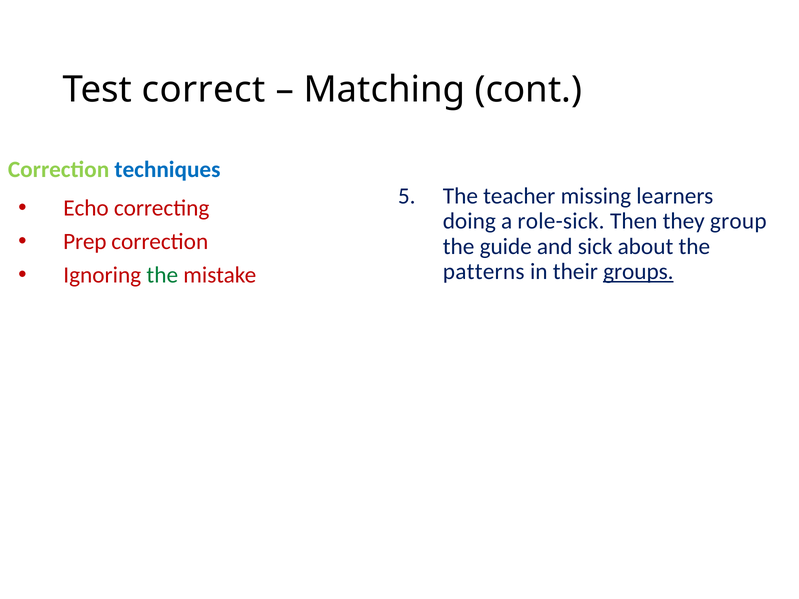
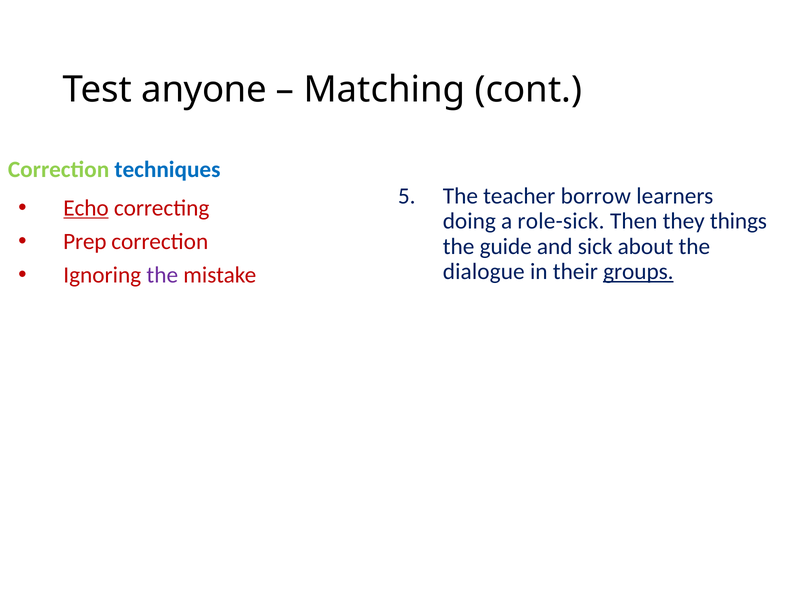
correct: correct -> anyone (204, 90)
missing: missing -> borrow (596, 196)
Echo underline: none -> present (86, 208)
group: group -> things (738, 221)
patterns: patterns -> dialogue (484, 272)
the colour: green -> purple (162, 275)
